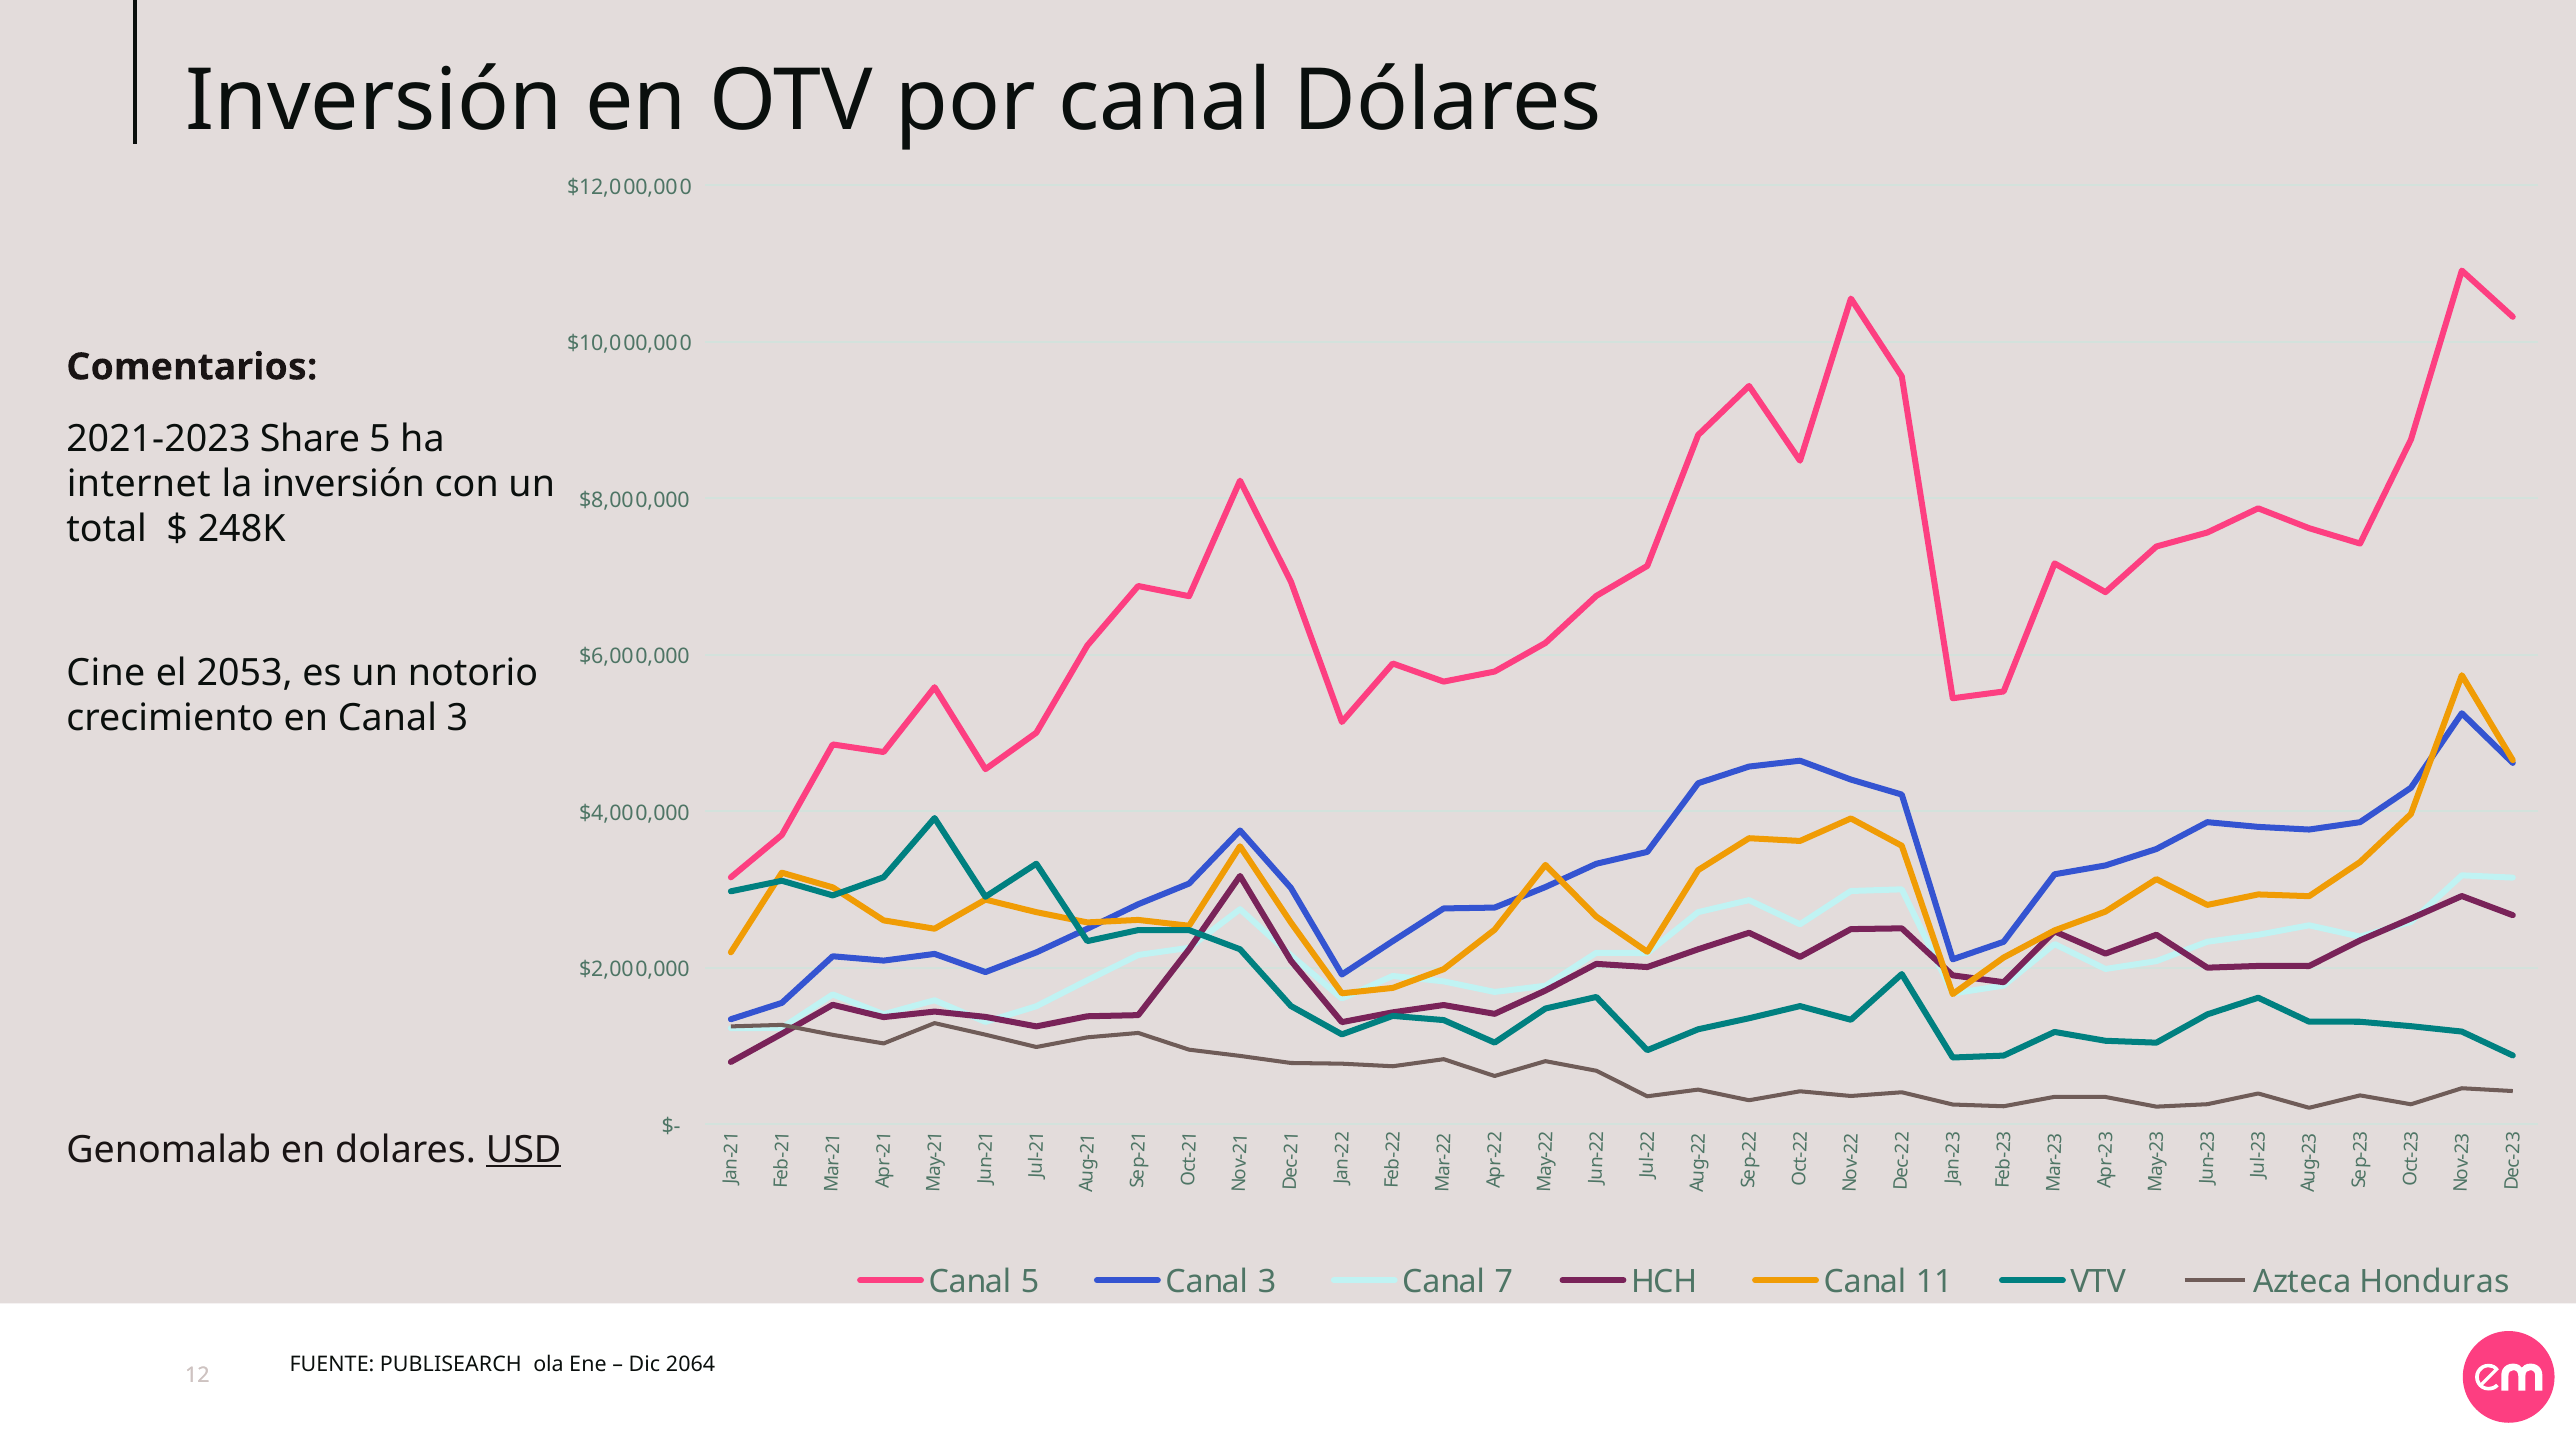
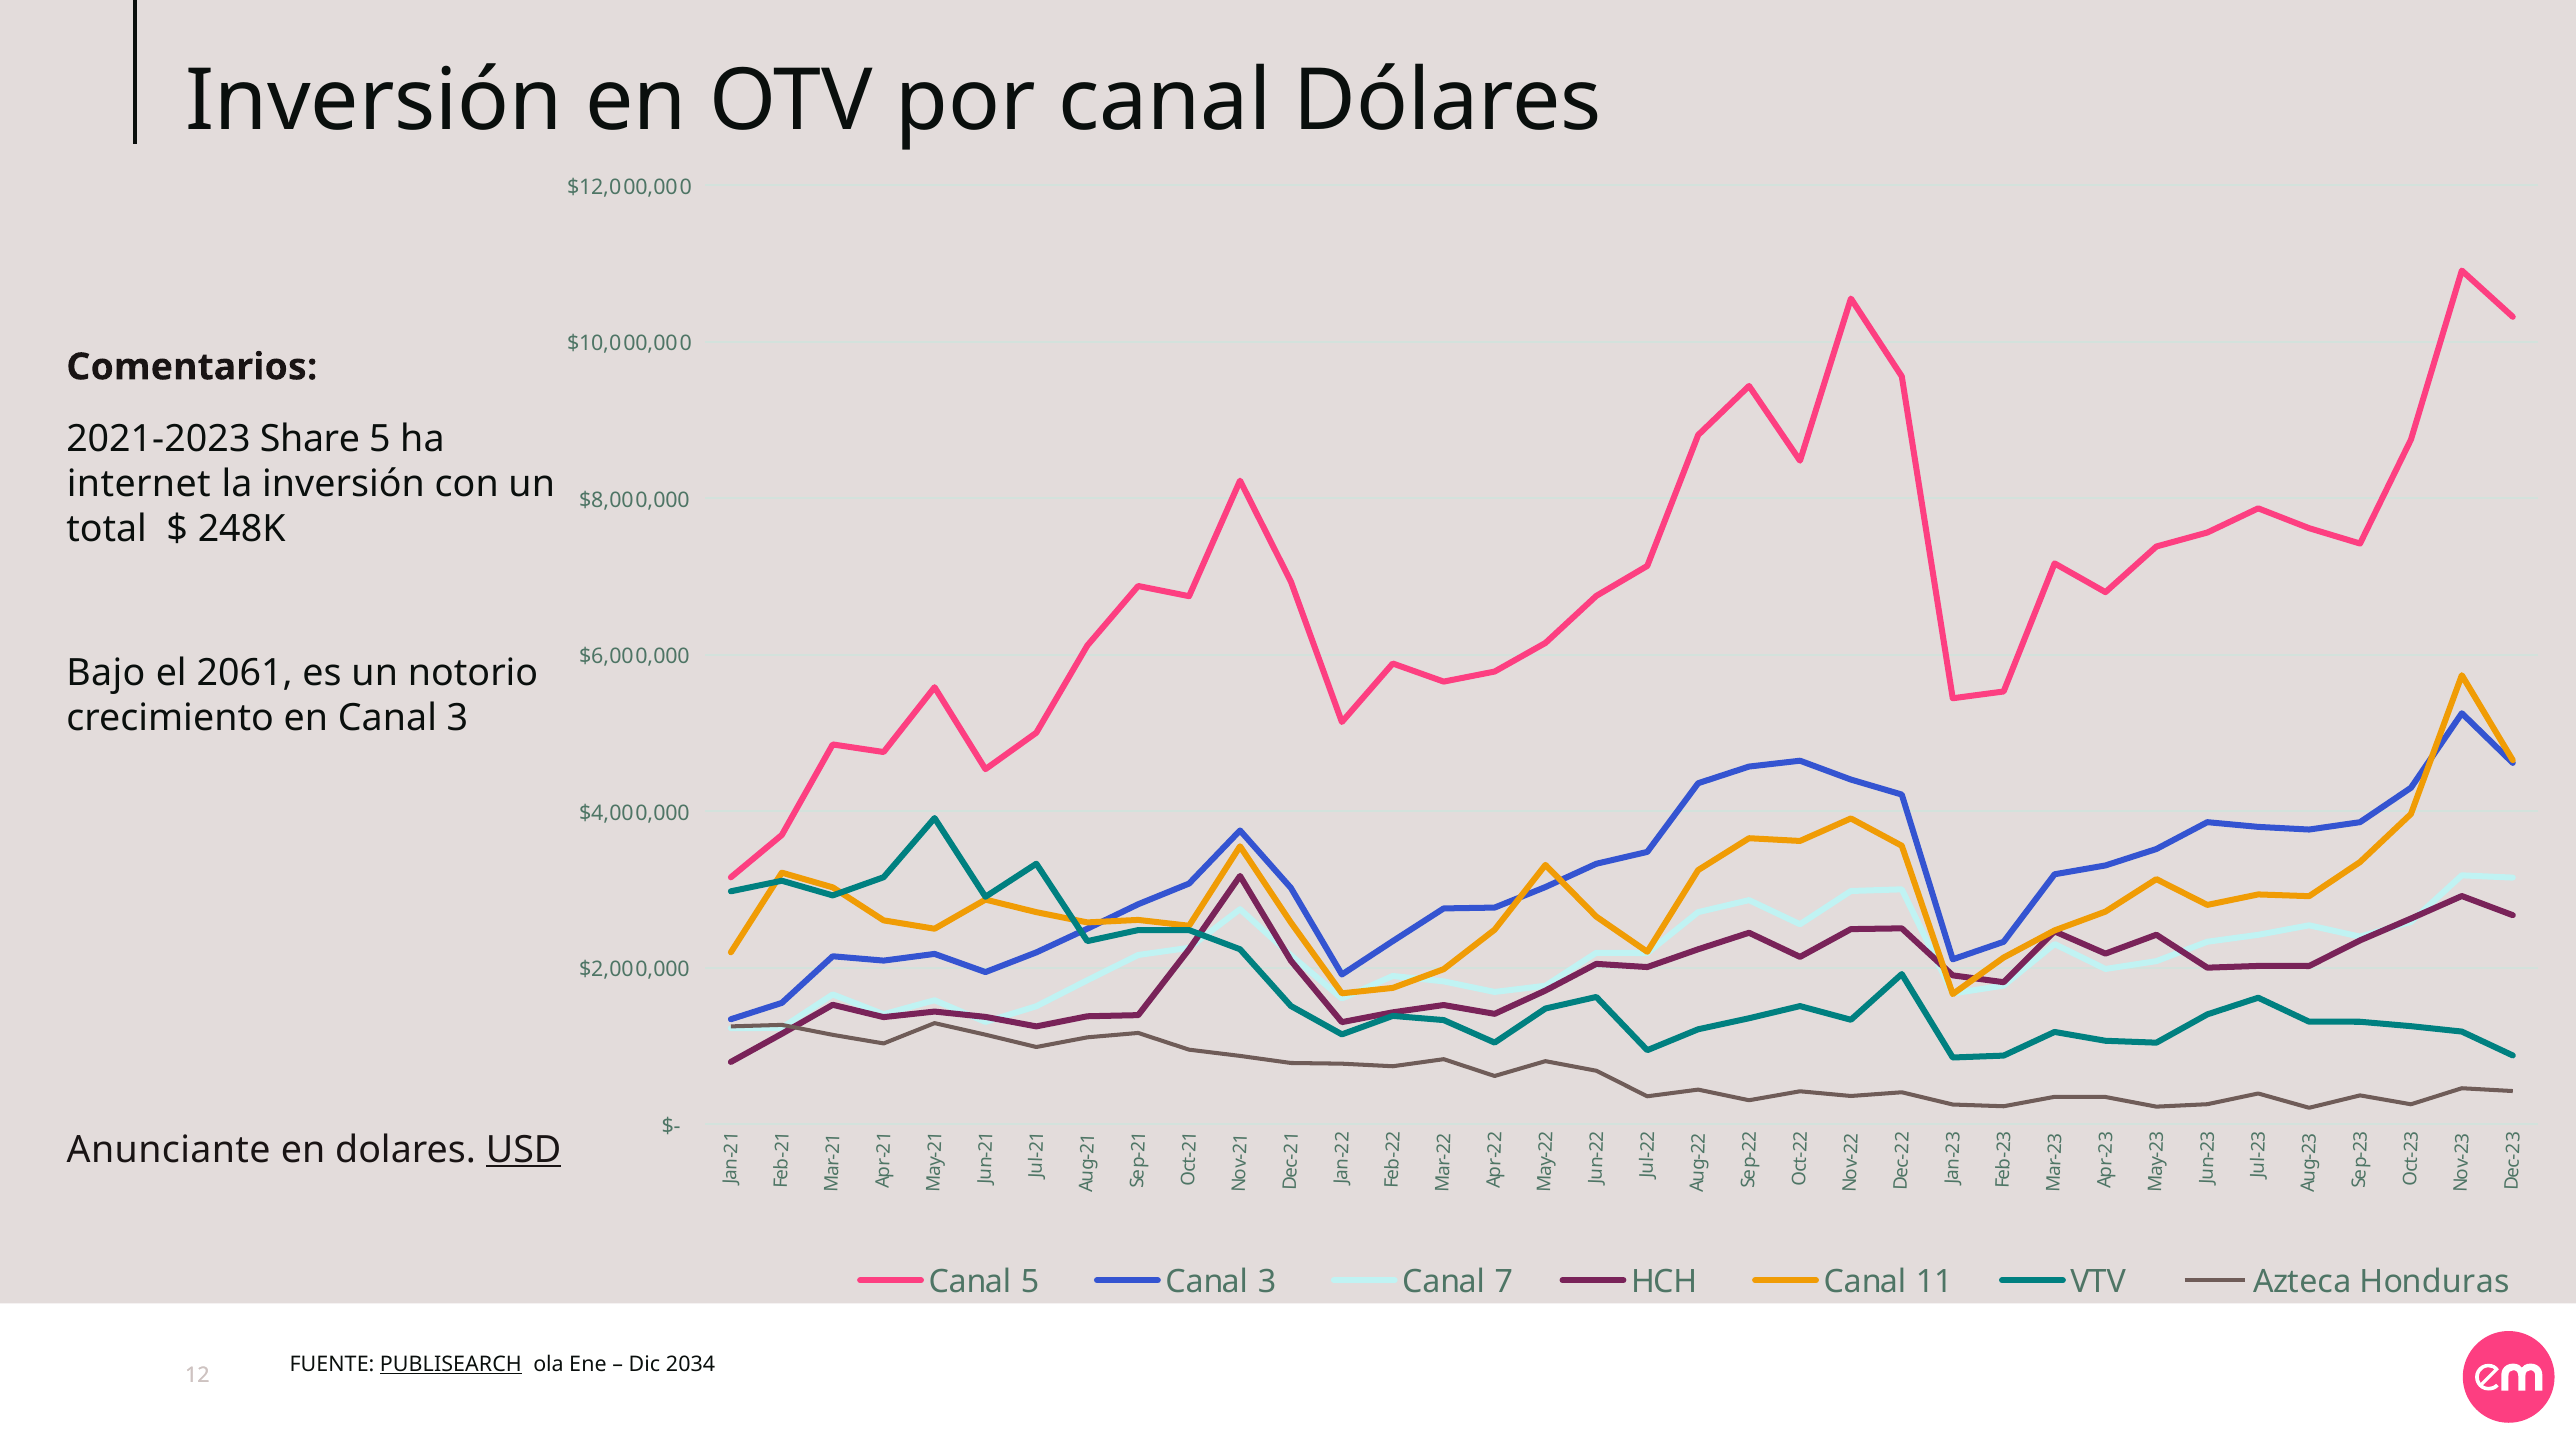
Cine: Cine -> Bajo (106, 673)
2053: 2053 -> 2061 (245, 673)
Genomalab: Genomalab -> Anunciante (169, 1150)
PUBLISEARCH underline: none -> present (451, 1364)
2064: 2064 -> 2034 (691, 1364)
